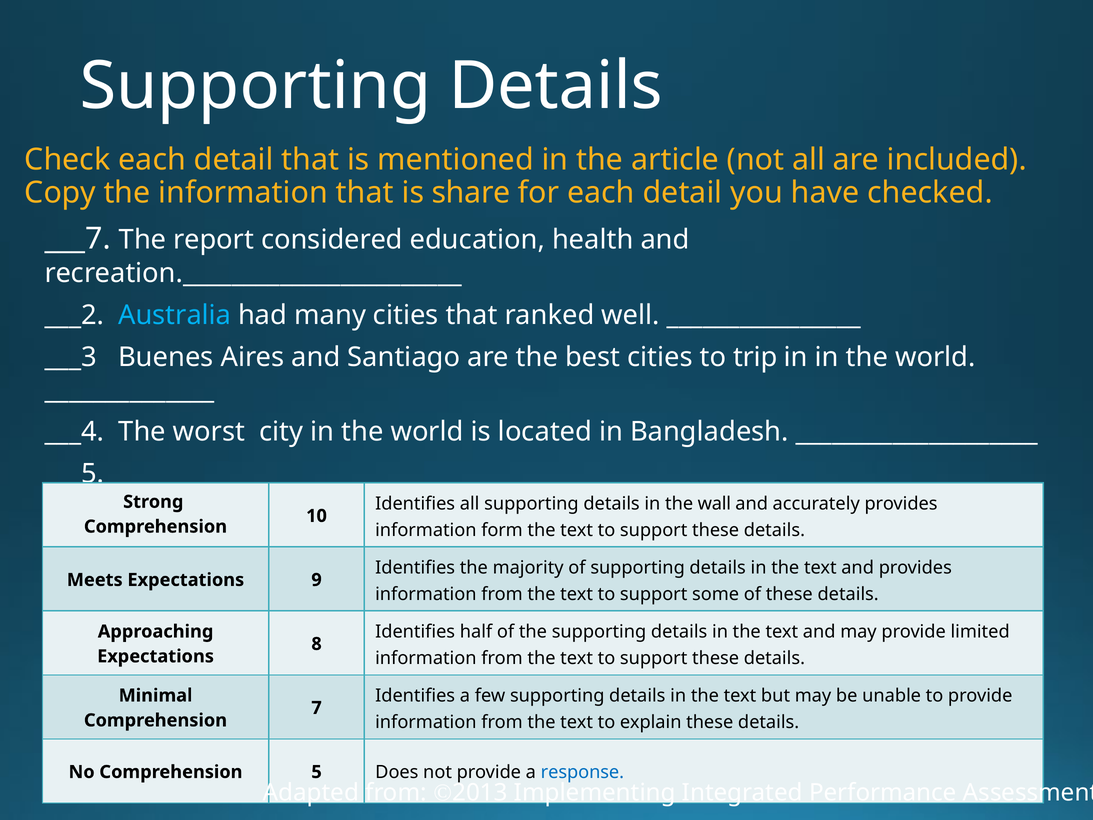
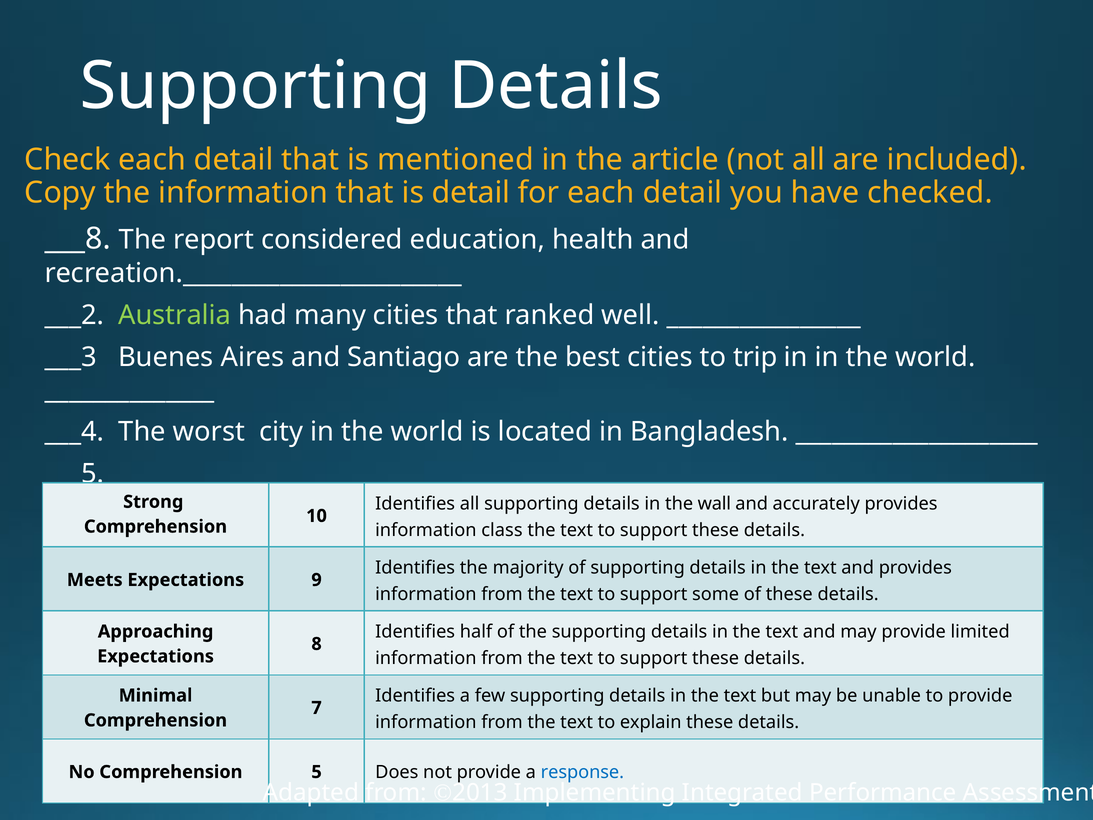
is share: share -> detail (471, 193)
___7: ___7 -> ___8 (78, 239)
Australia colour: light blue -> light green (175, 315)
form: form -> class (502, 530)
